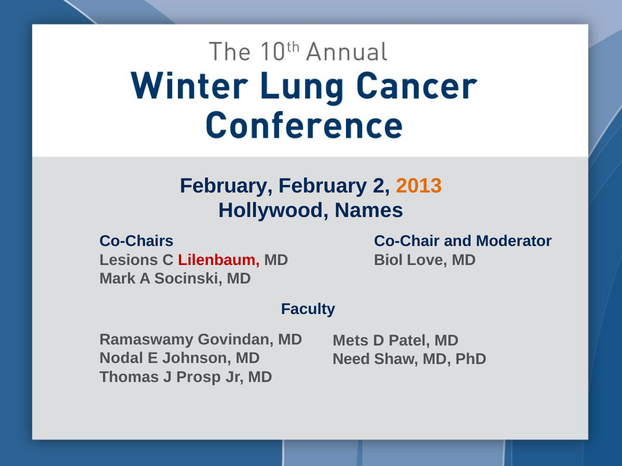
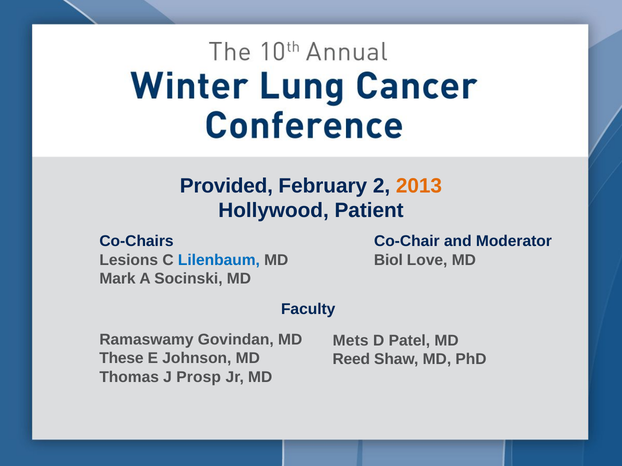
February: February -> Provided (226, 186)
Names: Names -> Patient (369, 211)
Lilenbaum colour: red -> blue (219, 260)
Nodal: Nodal -> These (121, 359)
Need: Need -> Reed (351, 359)
